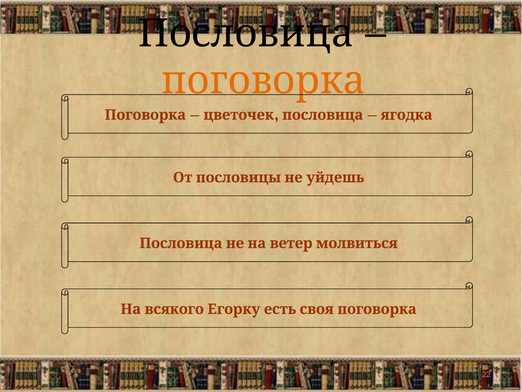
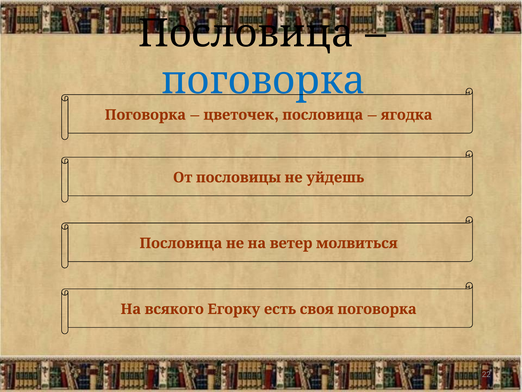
поговорка colour: orange -> blue (263, 80)
